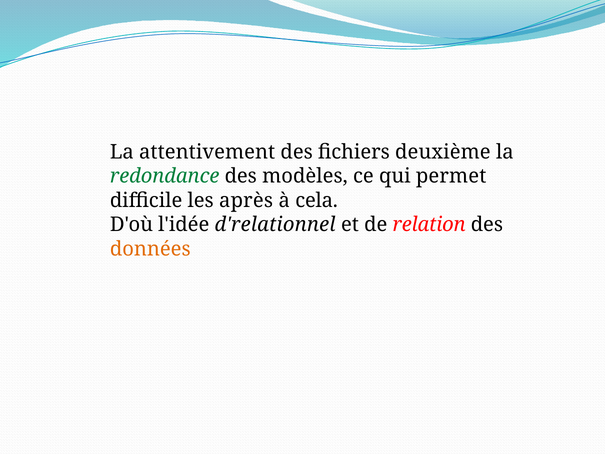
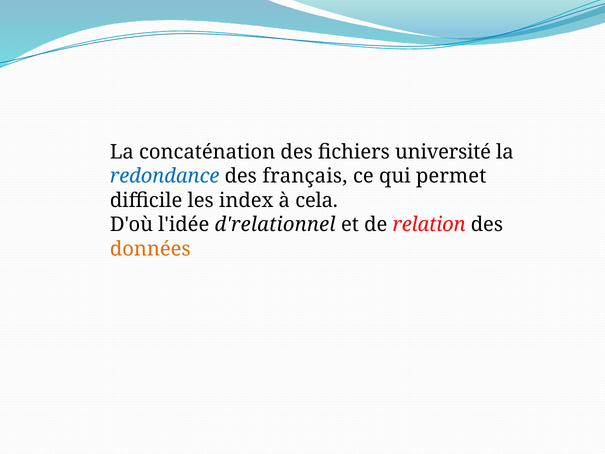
attentivement: attentivement -> concaténation (207, 152)
deuxième: deuxième -> université (443, 152)
redondance colour: green -> blue (165, 176)
modèles: modèles -> français (305, 176)
après: après -> index (246, 200)
